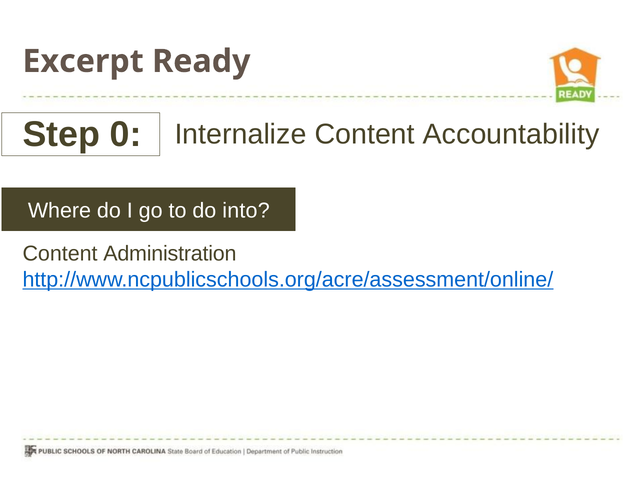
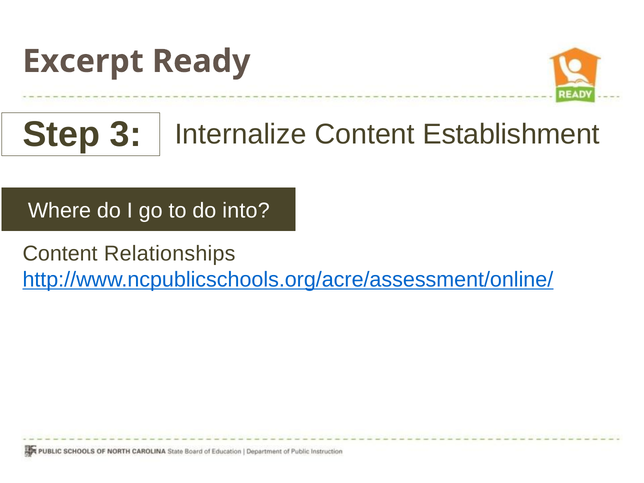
0: 0 -> 3 (126, 135)
Accountability: Accountability -> Establishment (511, 134)
Administration: Administration -> Relationships (170, 254)
